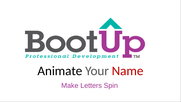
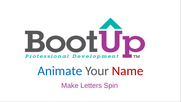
Animate colour: black -> blue (60, 71)
